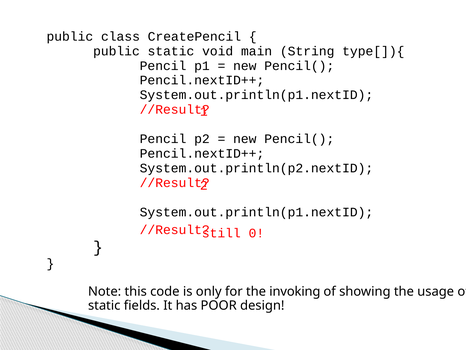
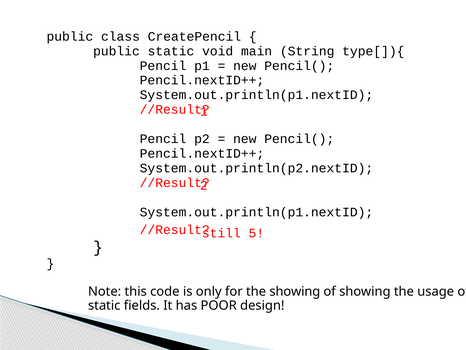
0: 0 -> 5 (256, 233)
the invoking: invoking -> showing (295, 291)
